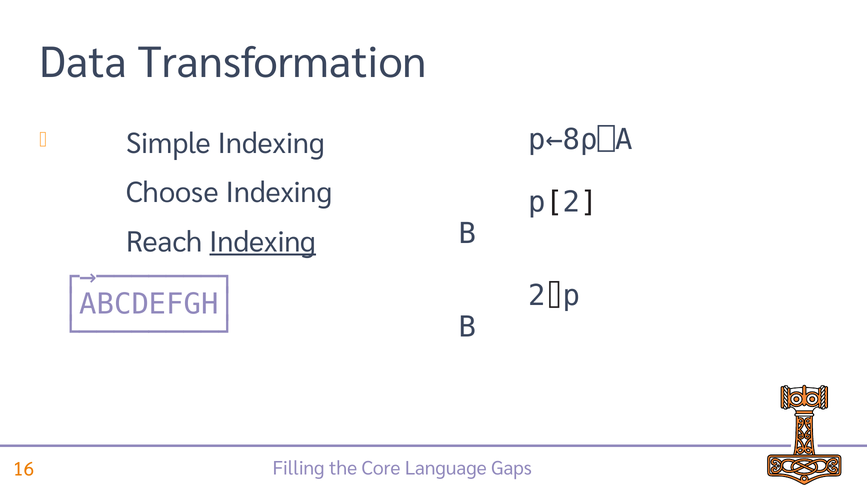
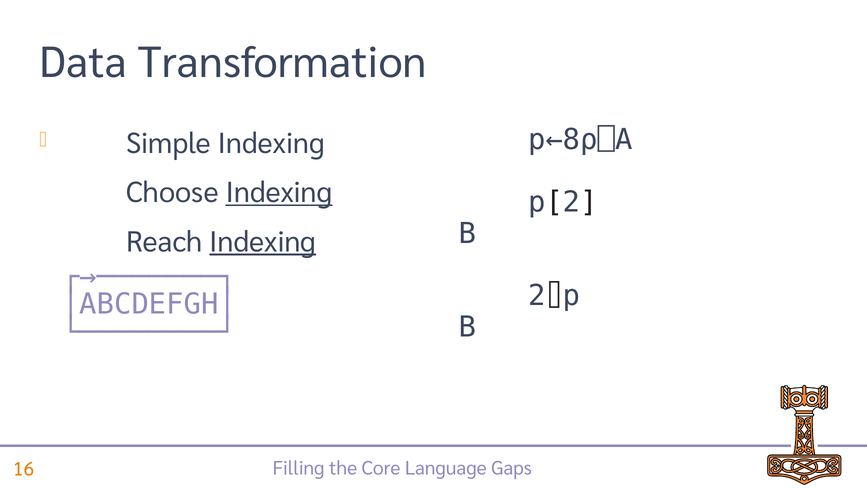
Indexing underline: none -> present (279, 193)
